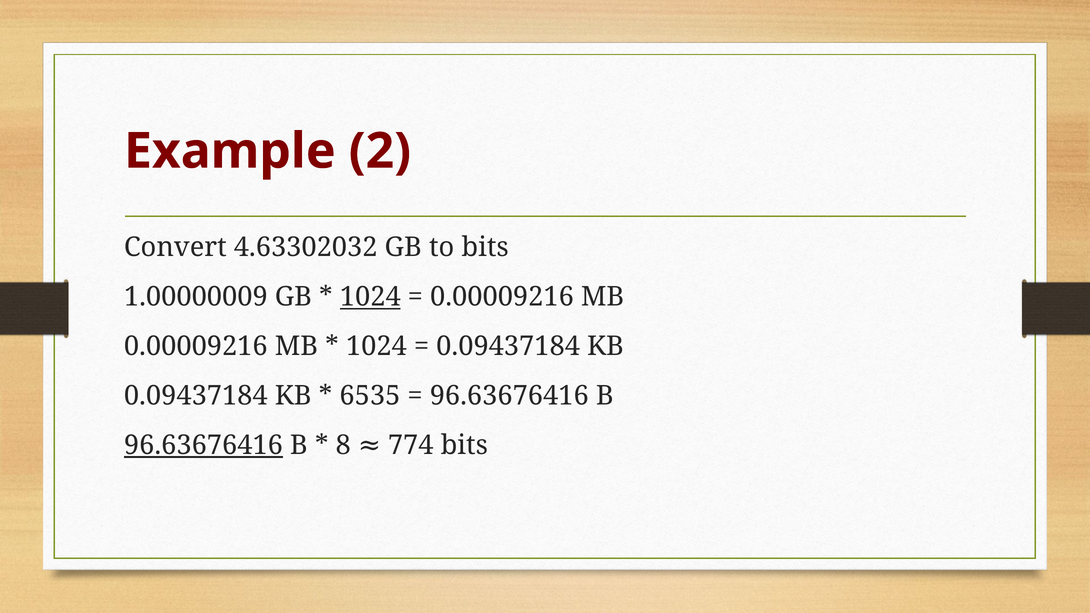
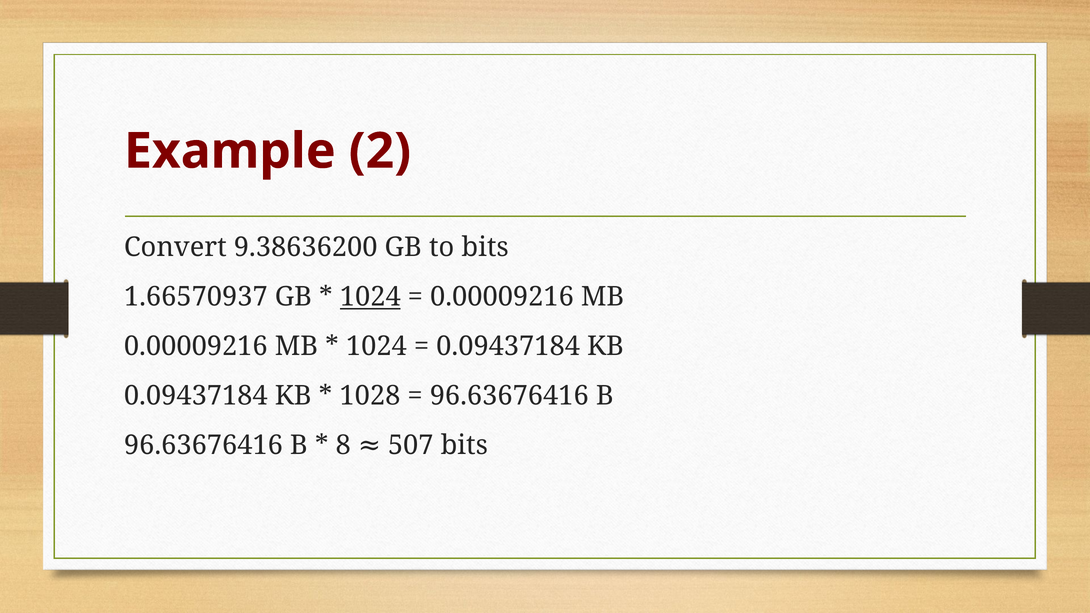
4.63302032: 4.63302032 -> 9.38636200 (306, 248)
1.00000009: 1.00000009 -> 1.66570937 (196, 297)
6535: 6535 -> 1028 (370, 396)
96.63676416 underline: present -> none (203, 445)
774: 774 -> 507 (411, 445)
